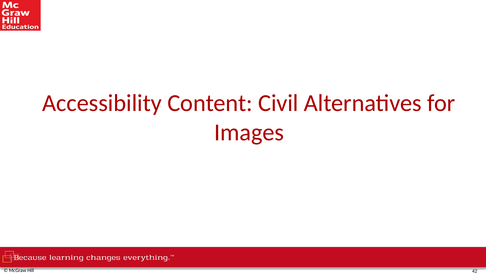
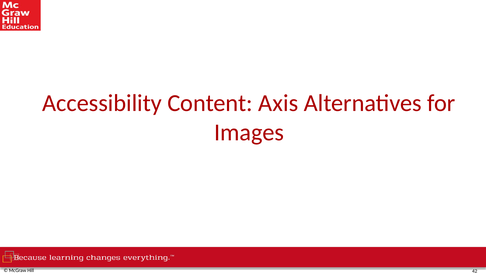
Civil: Civil -> Axis (278, 103)
